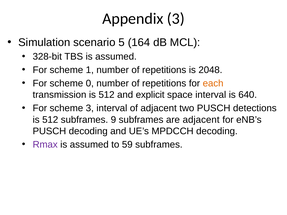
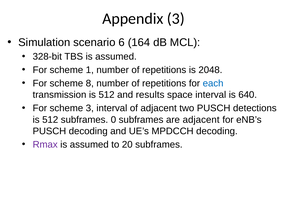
5: 5 -> 6 (122, 42)
0: 0 -> 8 (90, 83)
each colour: orange -> blue (213, 83)
explicit: explicit -> results (150, 95)
9: 9 -> 0 (113, 120)
59: 59 -> 20 (127, 145)
